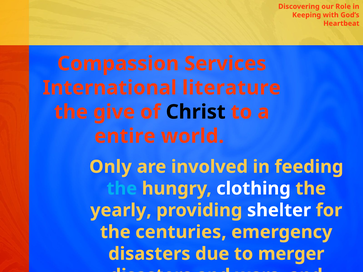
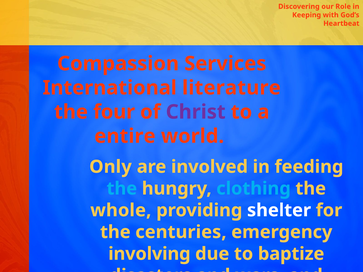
give: give -> four (114, 112)
Christ colour: black -> purple (196, 112)
clothing colour: white -> light blue (254, 189)
yearly: yearly -> whole (121, 210)
disasters: disasters -> involving (149, 254)
merger: merger -> baptize (291, 254)
